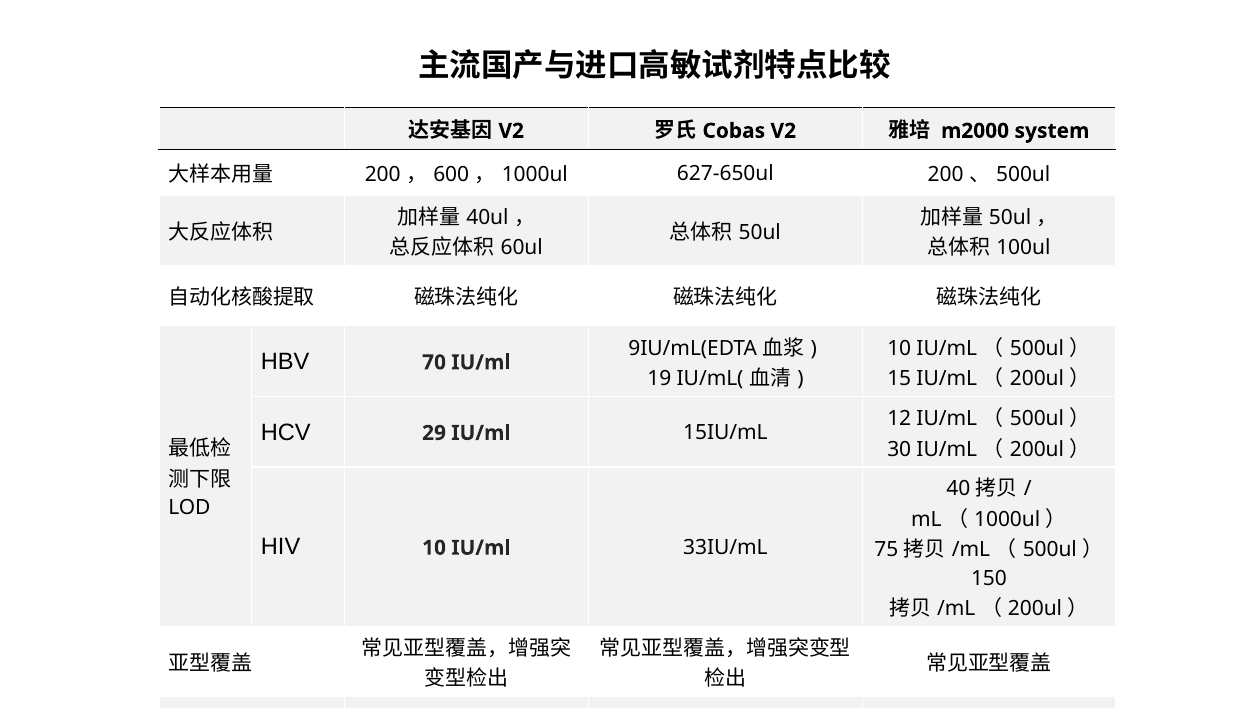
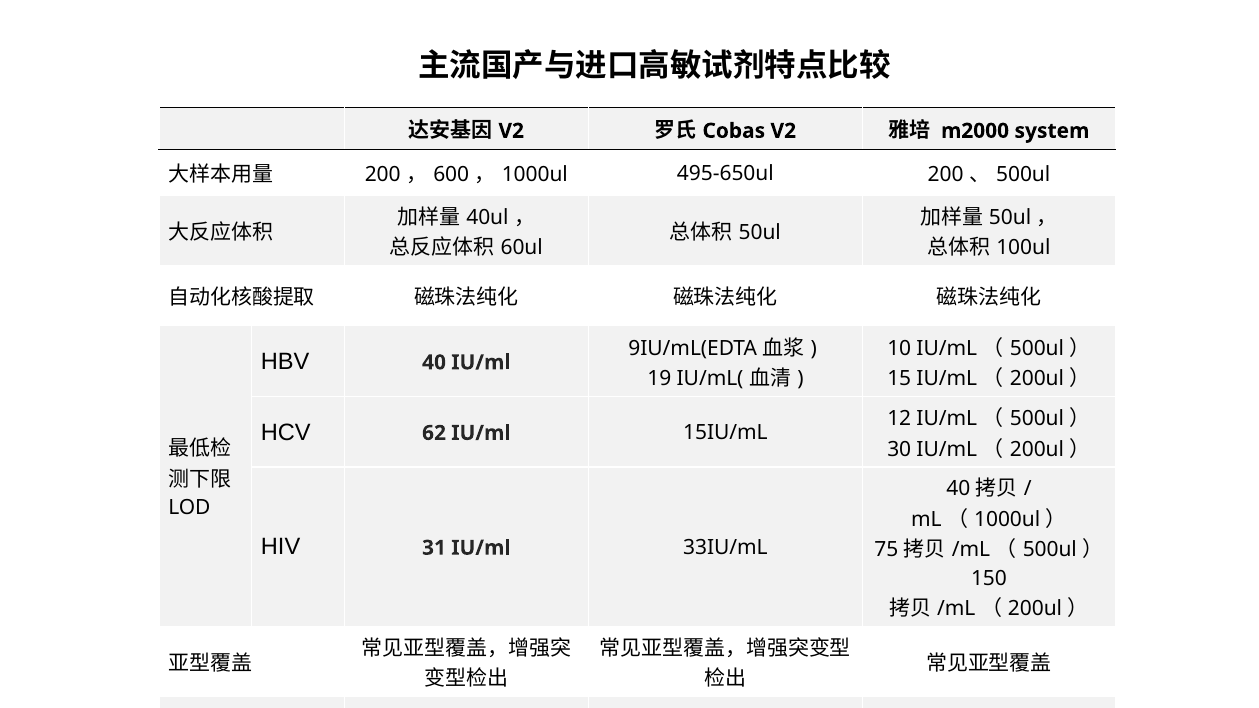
627-650ul: 627-650ul -> 495-650ul (725, 174)
HBV 70: 70 -> 40 (434, 363)
29: 29 -> 62 (434, 433)
HIV 10: 10 -> 31 (434, 548)
